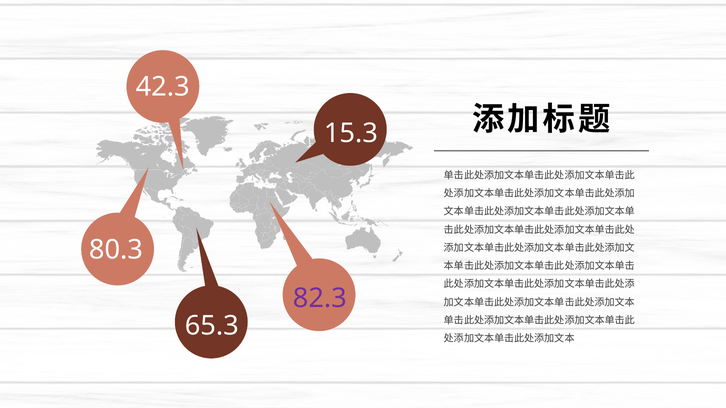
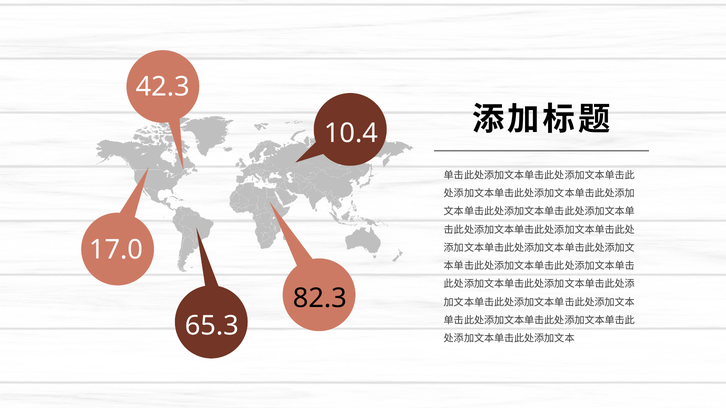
15.3: 15.3 -> 10.4 (351, 133)
80.3: 80.3 -> 17.0 (116, 250)
82.3 colour: purple -> black (320, 299)
